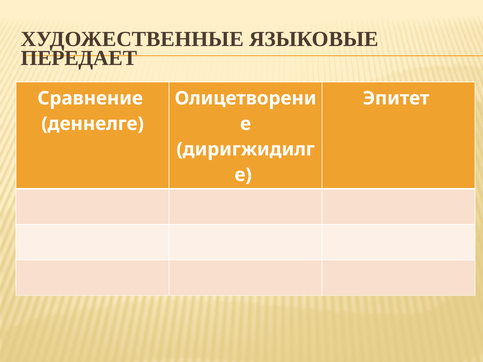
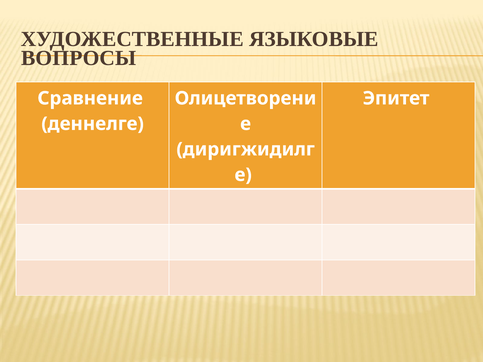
ПЕРЕДАЕТ: ПЕРЕДАЕТ -> ВОПРОСЫ (79, 58)
